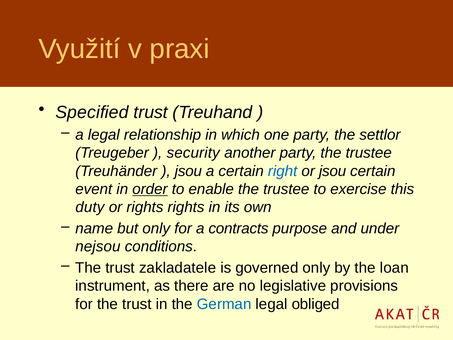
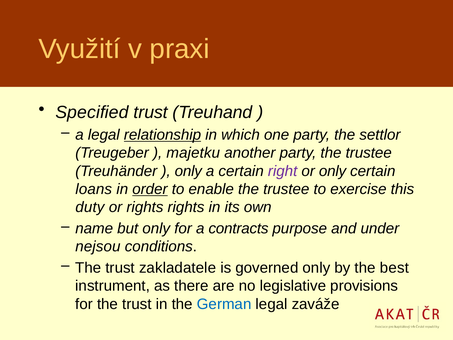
relationship underline: none -> present (162, 135)
security: security -> majetku (193, 153)
jsou: jsou -> only (188, 171)
right colour: blue -> purple (283, 171)
or jsou: jsou -> only (333, 171)
event: event -> loans (94, 189)
loan: loan -> best (394, 268)
obliged: obliged -> zaváže (316, 304)
